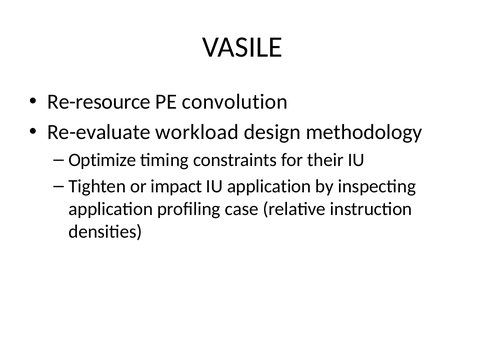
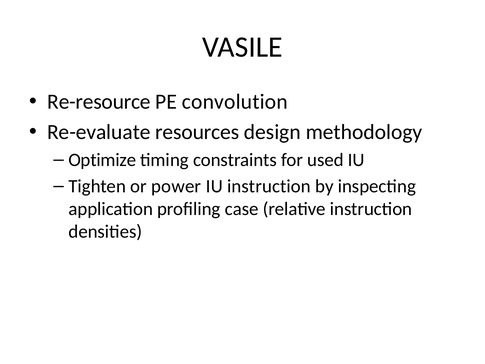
workload: workload -> resources (197, 132)
their: their -> used (325, 160)
impact: impact -> power (176, 186)
IU application: application -> instruction (269, 186)
